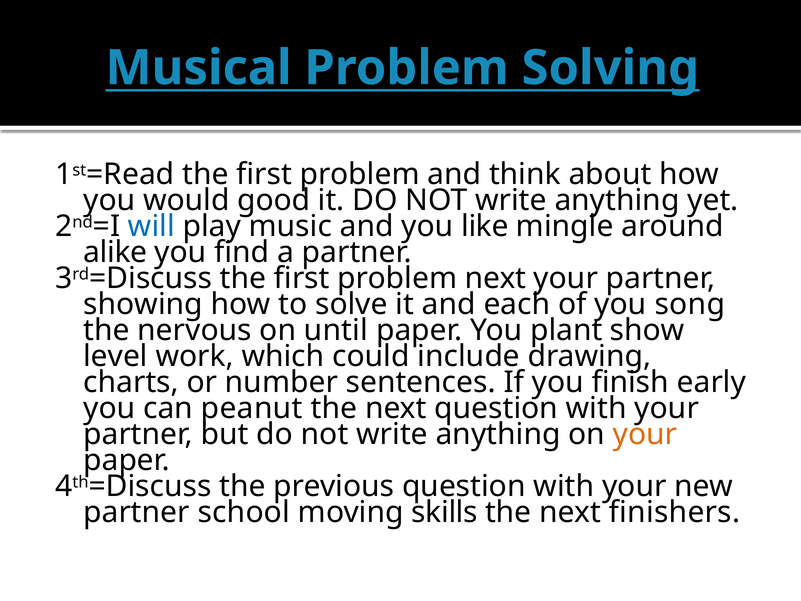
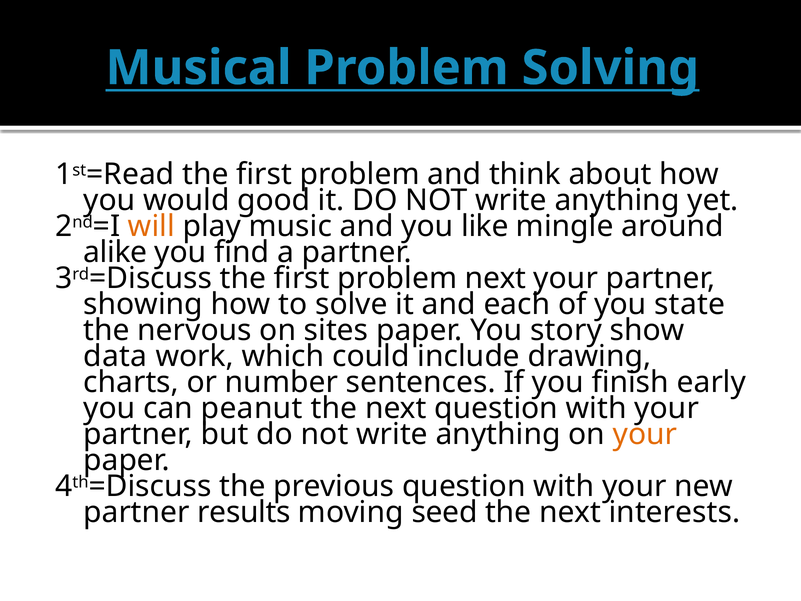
will colour: blue -> orange (151, 226)
song: song -> state (690, 304)
until: until -> sites (336, 330)
plant: plant -> story (566, 330)
level: level -> data (115, 356)
school: school -> results (244, 512)
skills: skills -> seed (445, 512)
finishers: finishers -> interests (674, 512)
